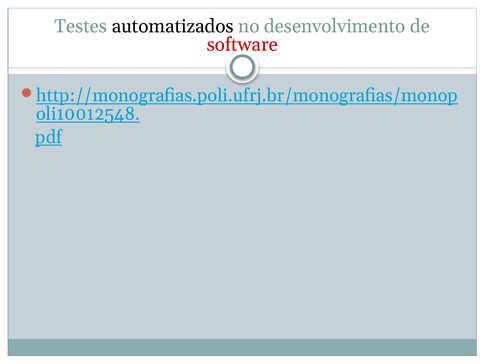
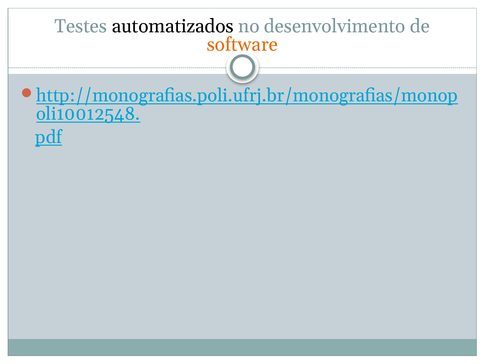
software colour: red -> orange (242, 45)
